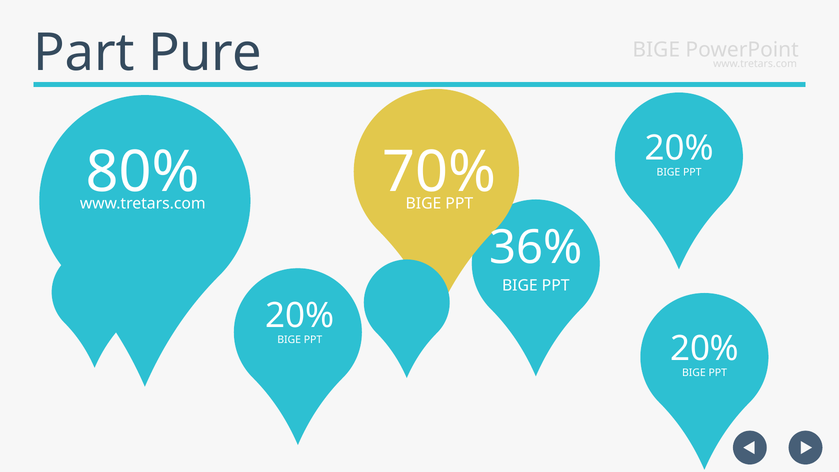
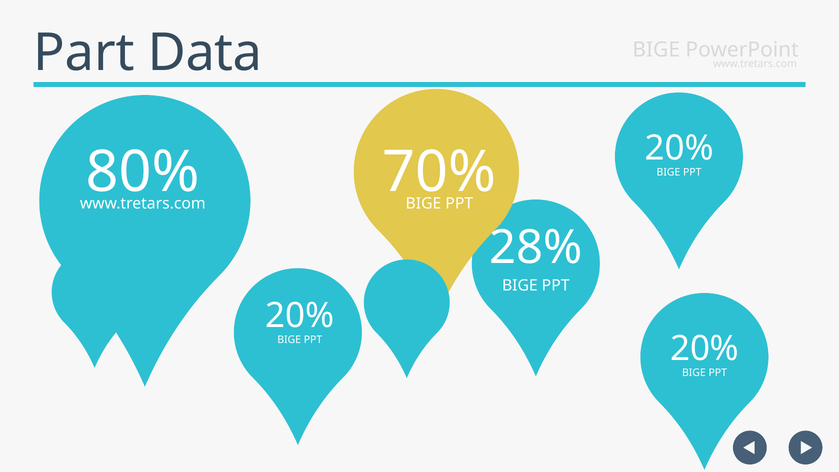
Pure: Pure -> Data (205, 53)
36%: 36% -> 28% (536, 247)
